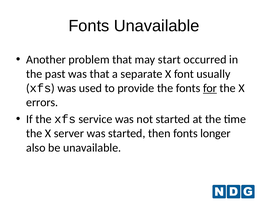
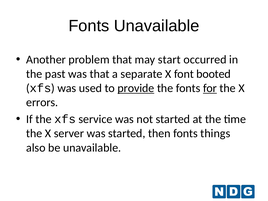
usually: usually -> booted (214, 74)
provide underline: none -> present (136, 88)
longer: longer -> things (215, 133)
